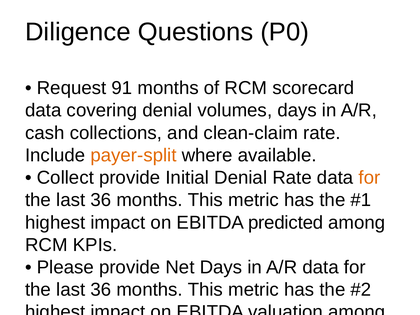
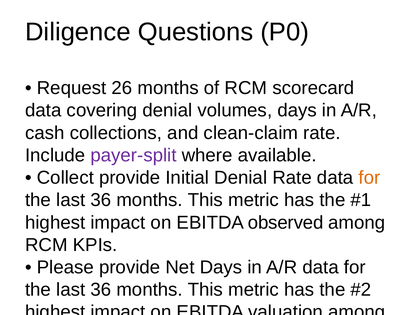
91: 91 -> 26 (122, 88)
payer-split colour: orange -> purple (134, 155)
predicted: predicted -> observed (286, 223)
